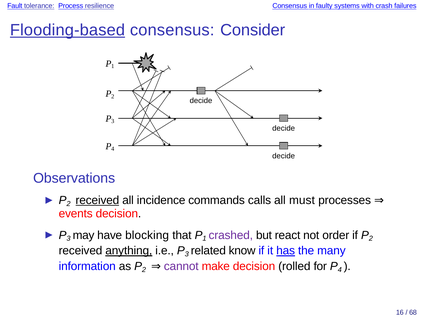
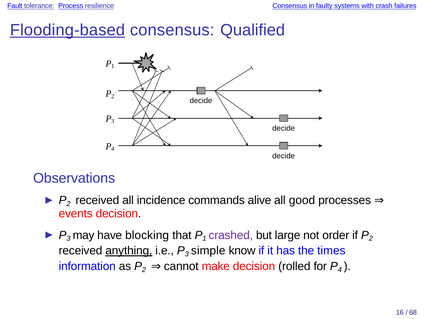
Consider: Consider -> Qualified (253, 30)
received underline: present -> none (97, 200)
calls: calls -> alive (260, 200)
must: must -> good (302, 200)
react: react -> large (288, 235)
related: related -> simple (208, 251)
has underline: present -> none (286, 251)
many: many -> times (331, 251)
cannot colour: purple -> black (181, 266)
